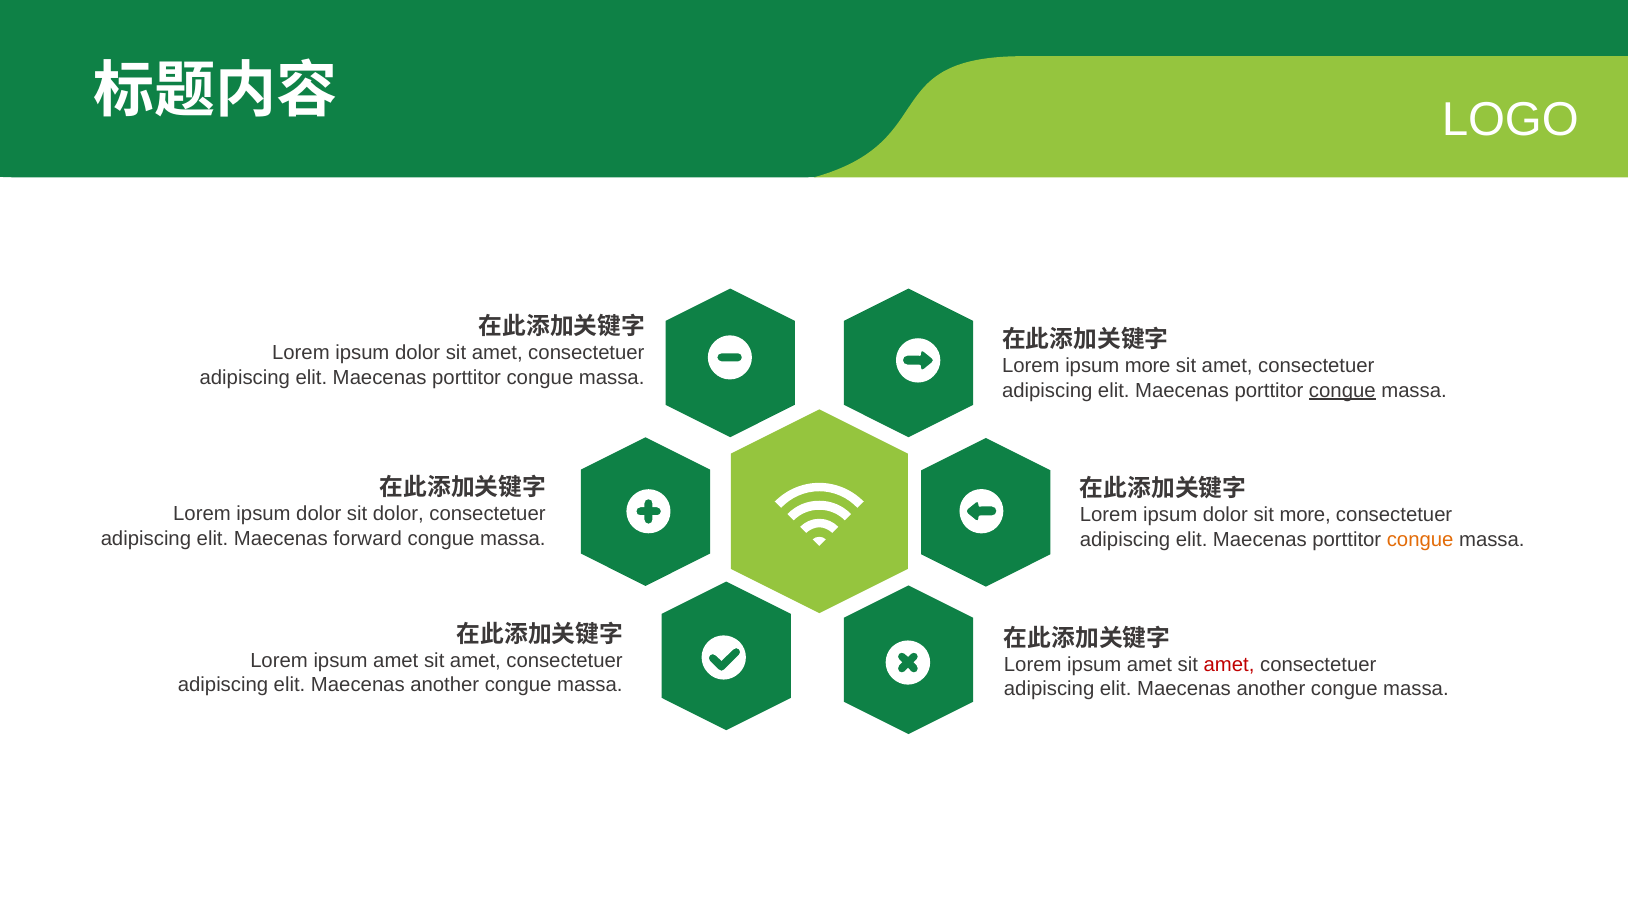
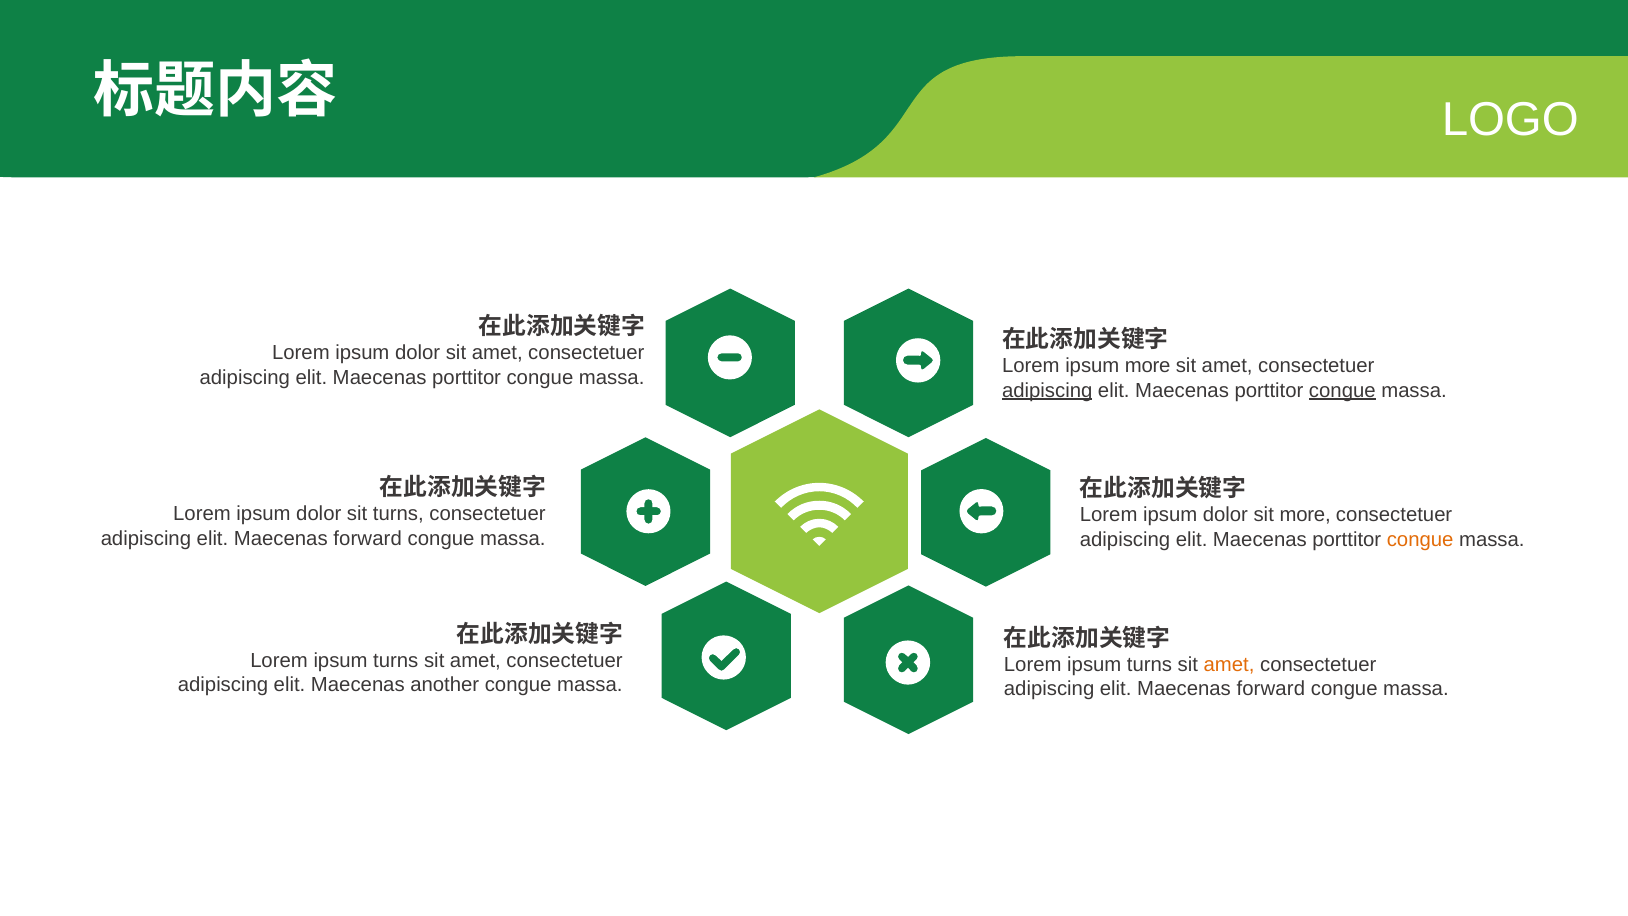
adipiscing underline: none -> present (1047, 390)
sit dolor: dolor -> turns (398, 514)
amet: amet -> turns (396, 661)
amet: amet -> turns (1149, 664)
amet colour: red -> orange (1229, 664)
another: another -> forward (1271, 689)
